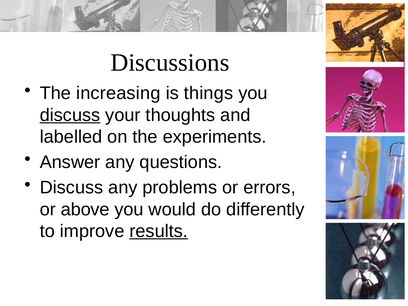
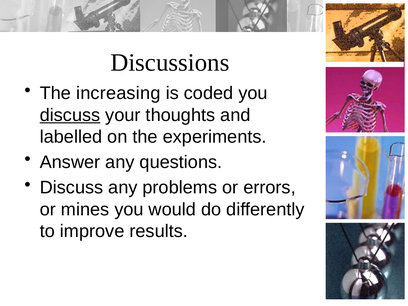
things: things -> coded (209, 93)
above: above -> mines (85, 209)
results underline: present -> none (159, 231)
